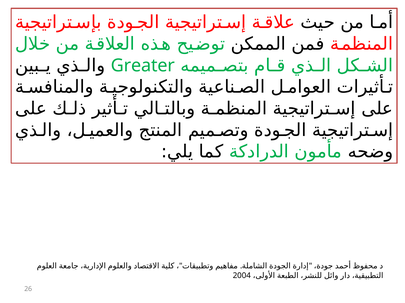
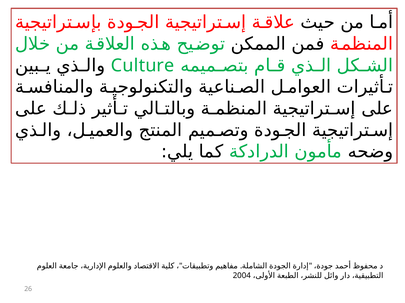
Greater: Greater -> Culture (143, 66)
